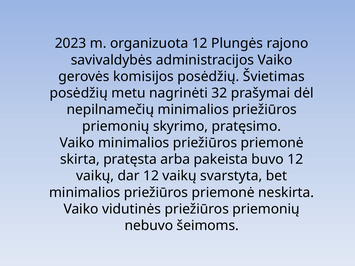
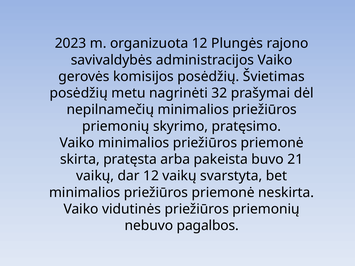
buvo 12: 12 -> 21 (295, 159)
šeimoms: šeimoms -> pagalbos (208, 226)
